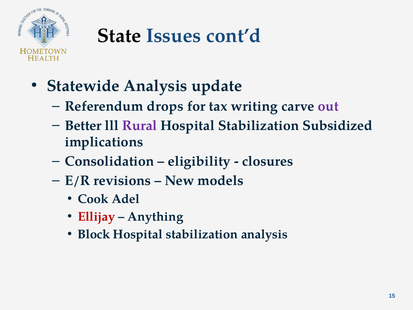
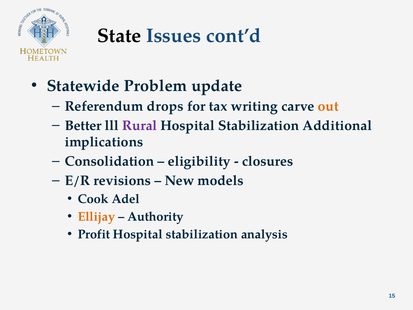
Statewide Analysis: Analysis -> Problem (155, 86)
out colour: purple -> orange (328, 106)
Subsidized: Subsidized -> Additional (337, 125)
Ellijay colour: red -> orange (96, 216)
Anything: Anything -> Authority (156, 216)
Block: Block -> Profit (94, 234)
